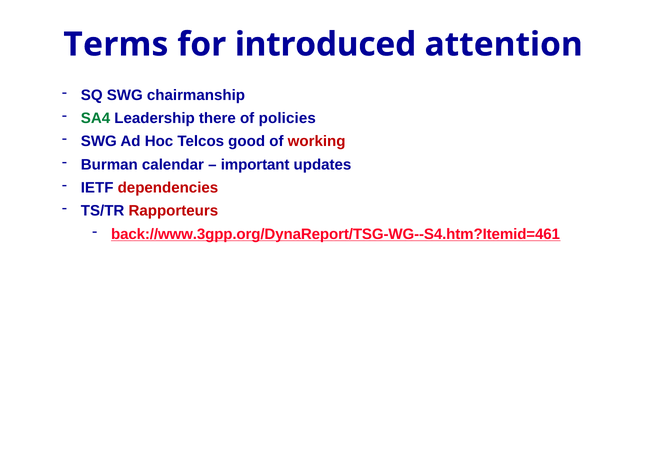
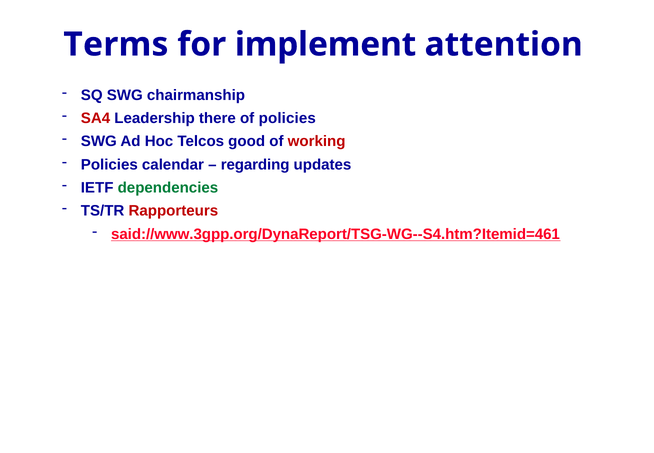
introduced: introduced -> implement (326, 44)
SA4 colour: green -> red (96, 118)
Burman: Burman -> Policies (109, 164)
important: important -> regarding (255, 164)
dependencies colour: red -> green (168, 188)
back://www.3gpp.org/DynaReport/TSG-WG--S4.htm?Itemid=461: back://www.3gpp.org/DynaReport/TSG-WG--S4.htm?Itemid=461 -> said://www.3gpp.org/DynaReport/TSG-WG--S4.htm?Itemid=461 (335, 234)
